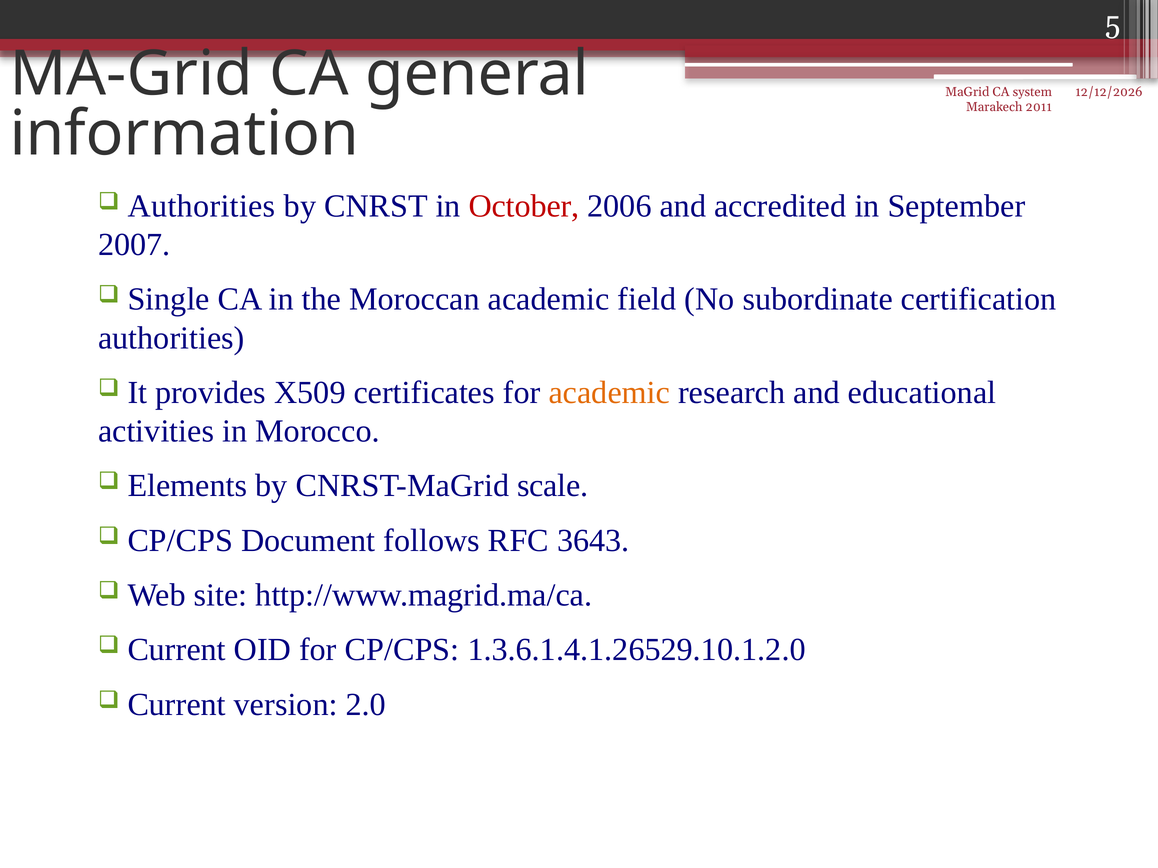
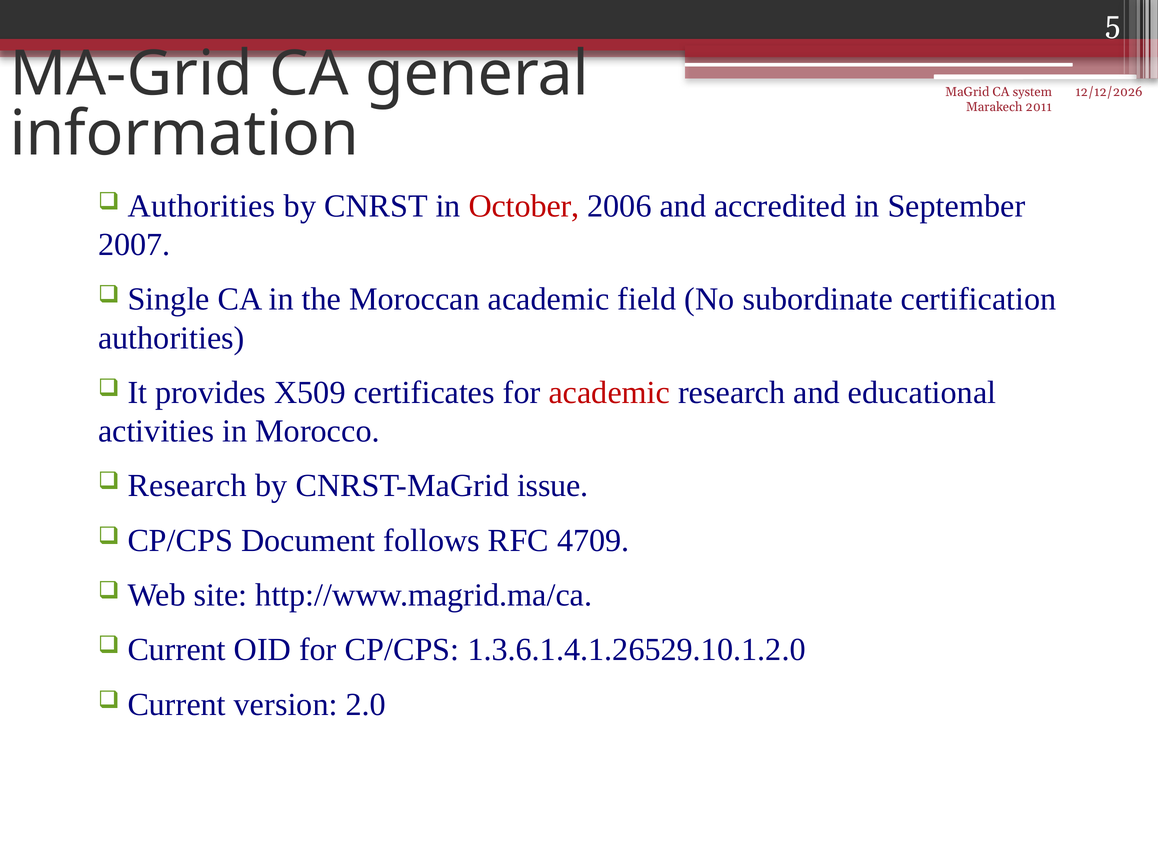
academic colour: orange -> red (609, 393)
Elements: Elements -> Research (187, 486)
scale: scale -> issue (553, 486)
3643: 3643 -> 4709 (593, 541)
